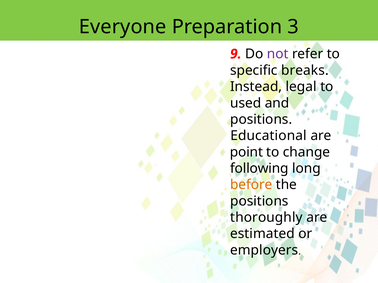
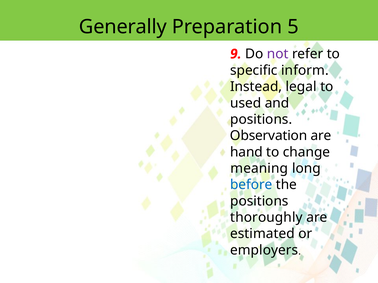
Everyone: Everyone -> Generally (123, 27)
3: 3 -> 5 (293, 27)
breaks: breaks -> inform (305, 70)
Educational: Educational -> Observation (269, 136)
point: point -> hand (246, 152)
following: following -> meaning (259, 169)
before colour: orange -> blue (251, 185)
